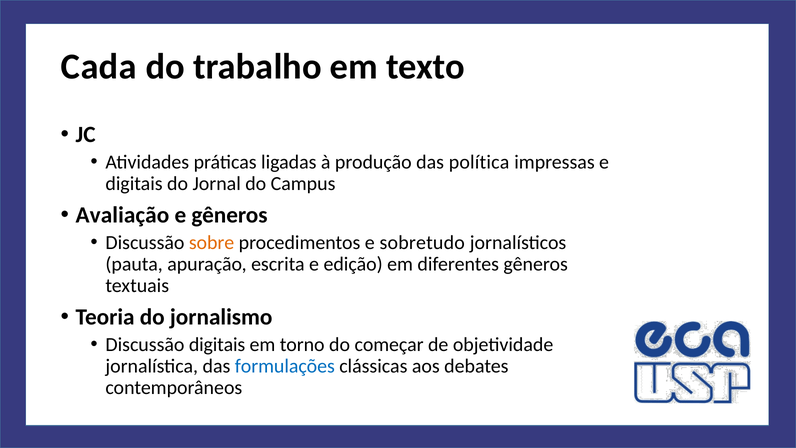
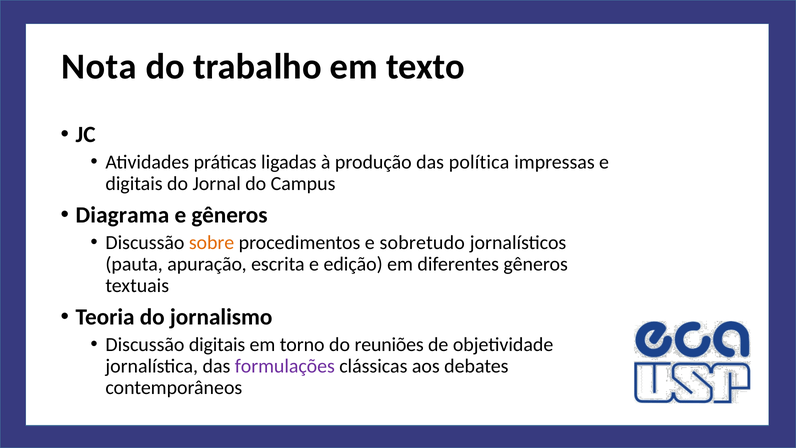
Cada: Cada -> Nota (99, 67)
Avaliação: Avaliação -> Diagrama (122, 215)
começar: começar -> reuniões (389, 344)
formulações colour: blue -> purple (285, 366)
